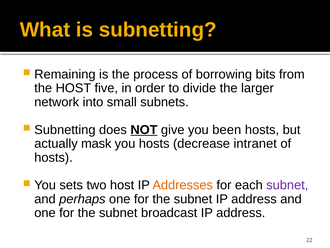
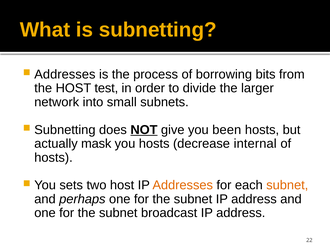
Remaining: Remaining -> Addresses (65, 74)
five: five -> test (106, 88)
intranet: intranet -> internal (255, 143)
subnet colour: purple -> orange (287, 185)
